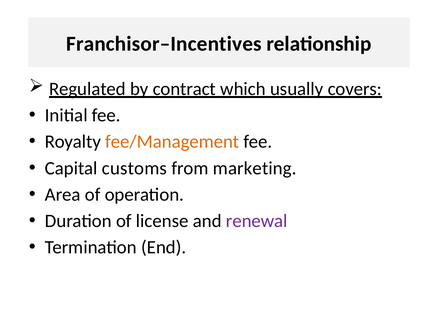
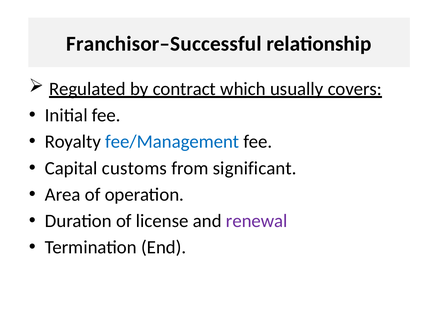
Franchisor–Incentives: Franchisor–Incentives -> Franchisor–Successful (164, 44)
fee/Management colour: orange -> blue (172, 142)
marketing: marketing -> significant (255, 168)
